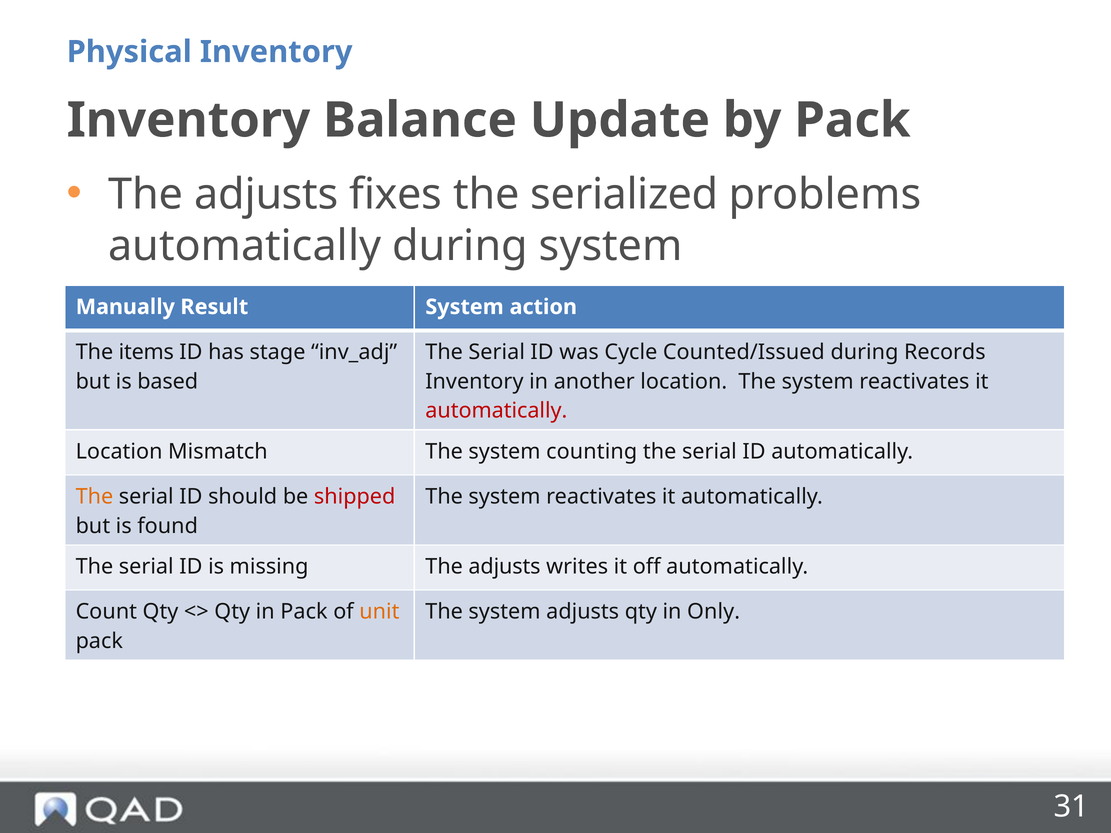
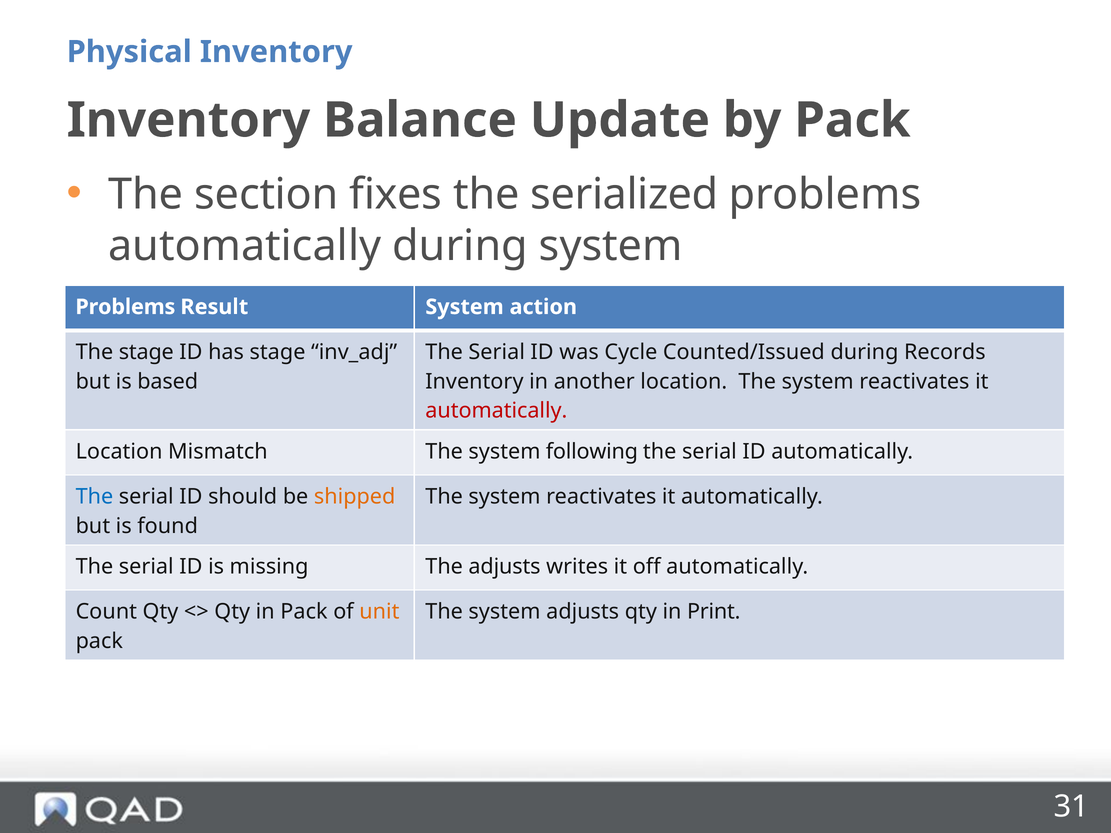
adjusts: adjusts -> section (266, 194)
Manually: Manually -> Problems (125, 307)
The items: items -> stage (146, 352)
counting: counting -> following (592, 452)
The colour: orange -> blue (94, 497)
shipped colour: red -> orange (355, 497)
Only: Only -> Print (714, 612)
